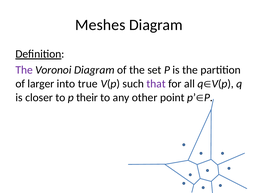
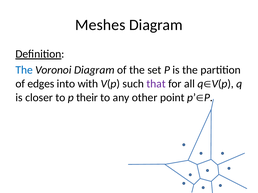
The colour: purple -> blue (24, 70)
larger: larger -> edges (41, 84)
true: true -> with (88, 84)
